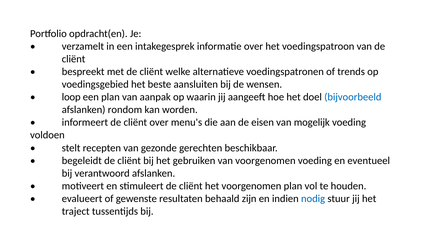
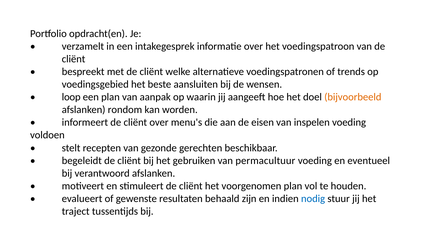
bijvoorbeeld colour: blue -> orange (353, 97)
mogelijk: mogelijk -> inspelen (312, 122)
van voorgenomen: voorgenomen -> permacultuur (265, 160)
